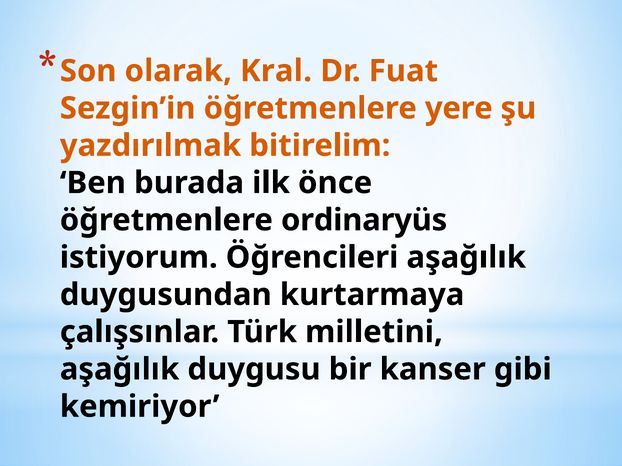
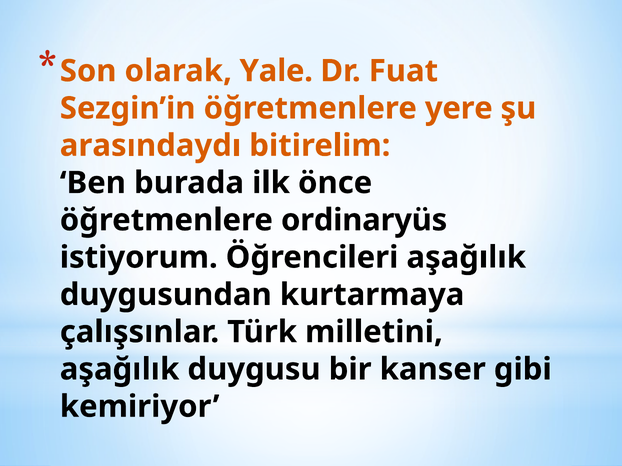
Kral: Kral -> Yale (276, 71)
yazdırılmak: yazdırılmak -> arasındaydı (150, 146)
